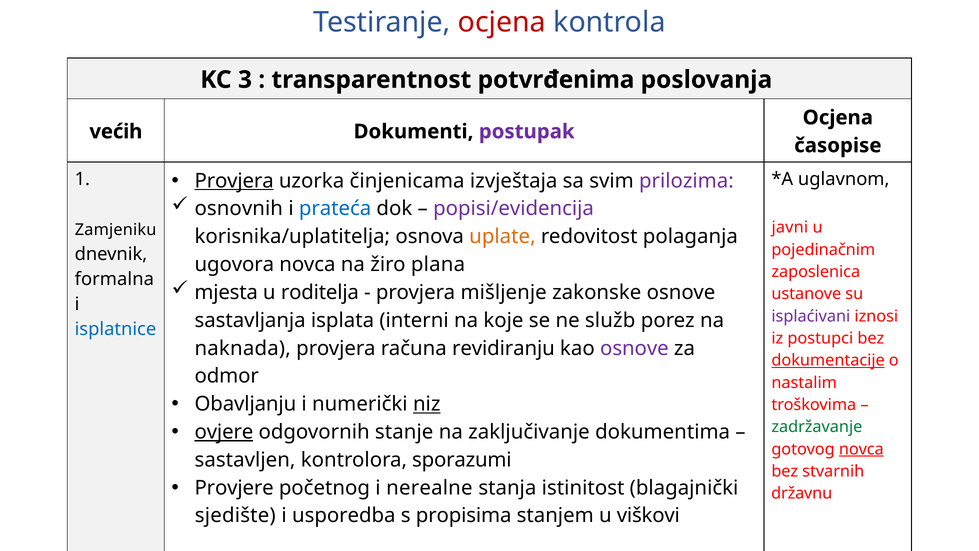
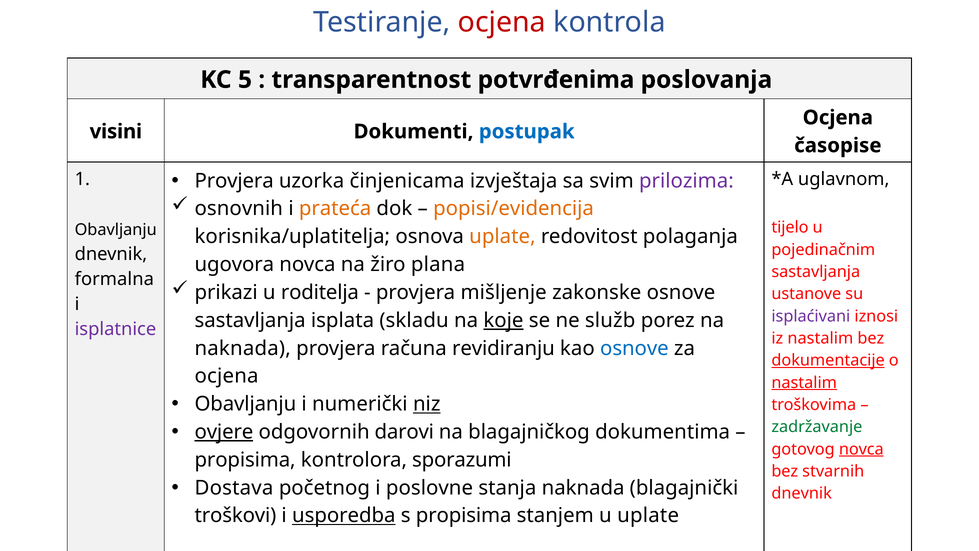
3: 3 -> 5 (245, 80)
većih: većih -> visini (116, 131)
postupak colour: purple -> blue (527, 131)
Provjera underline: present -> none (234, 181)
prateća colour: blue -> orange (335, 209)
popisi/evidencija colour: purple -> orange (514, 209)
javni: javni -> tijelo (790, 227)
Zamjeniku: Zamjeniku -> Obavljanju (116, 230)
zaposlenica: zaposlenica -> sastavljanja (816, 272)
mjesta: mjesta -> prikazi (226, 292)
interni: interni -> skladu (414, 320)
koje underline: none -> present (503, 320)
isplatnice colour: blue -> purple (115, 329)
iz postupci: postupci -> nastalim (820, 338)
osnove colour: purple -> blue (634, 348)
odmor: odmor -> ocjena (227, 376)
nastalim underline: none -> present (804, 382)
stanje: stanje -> darovi (404, 432)
zaključivanje: zaključivanje -> blagajničkog (529, 432)
sastavljen: sastavljen -> propisima (245, 460)
Provjere: Provjere -> Dostava (234, 488)
nerealne: nerealne -> poslovne (429, 488)
stanja istinitost: istinitost -> naknada (583, 488)
državnu: državnu -> dnevnik (802, 493)
sjedište: sjedište -> troškovi (235, 515)
usporedba underline: none -> present (344, 515)
u viškovi: viškovi -> uplate (648, 515)
